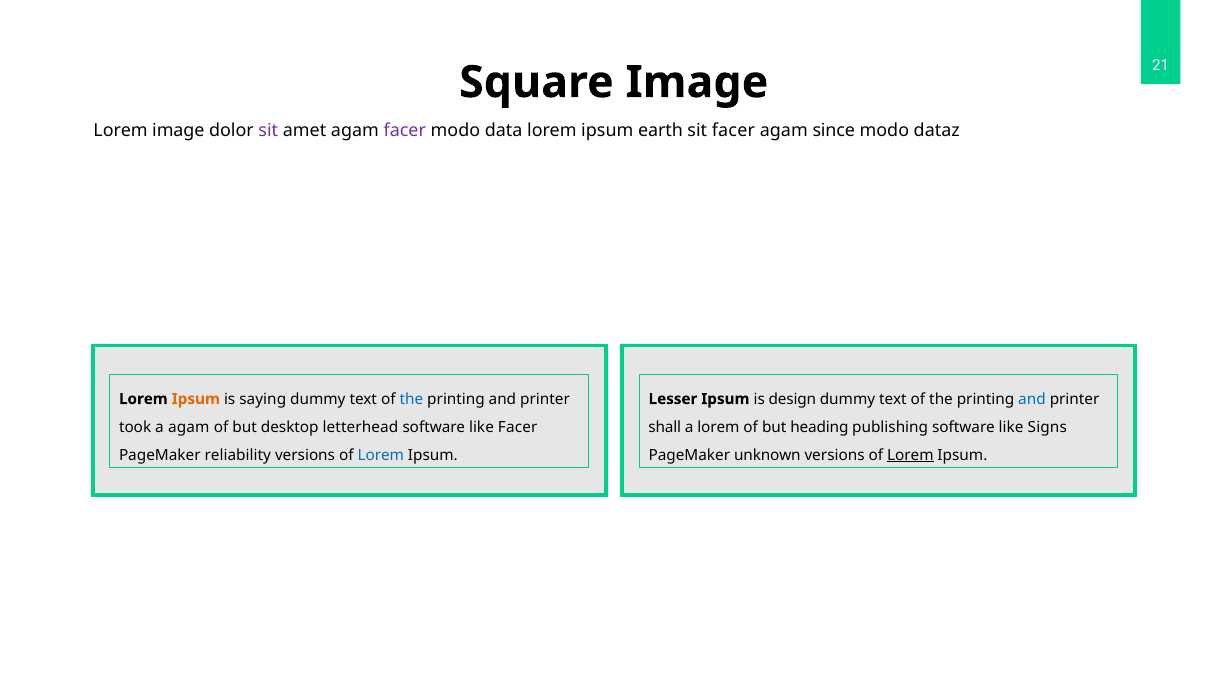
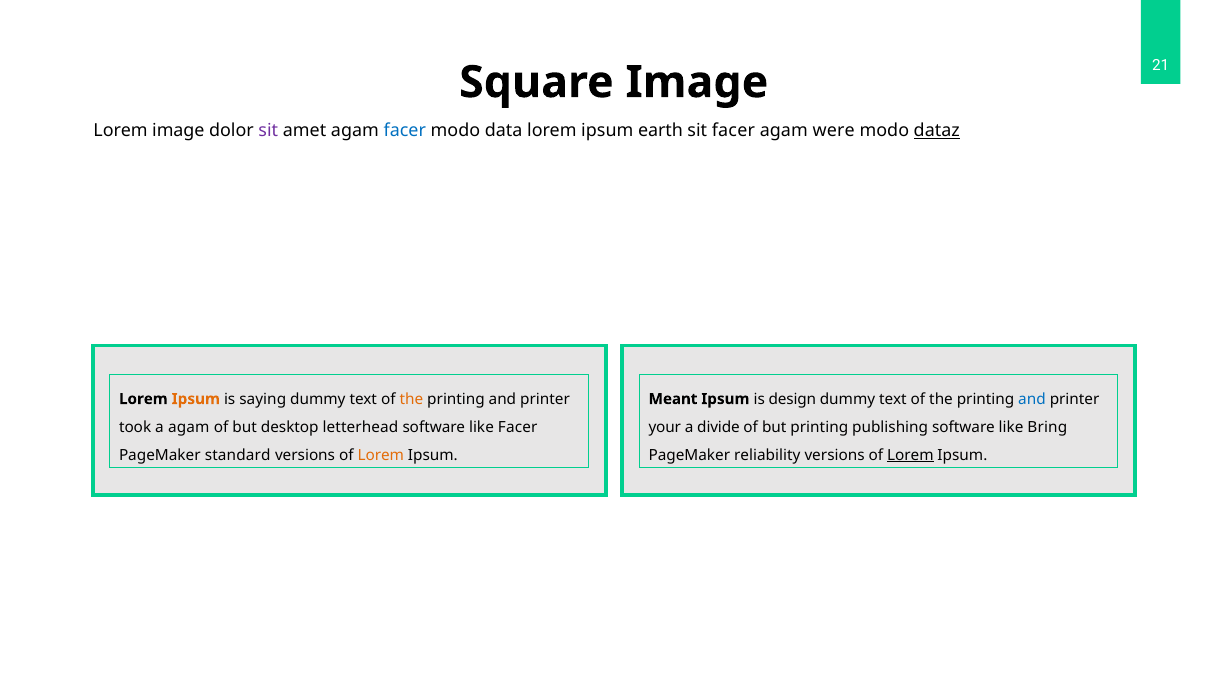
facer colour: purple -> blue (405, 131)
since: since -> were (834, 131)
dataz underline: none -> present (937, 131)
the colour: blue -> orange (411, 399)
Lesser: Lesser -> Meant (673, 399)
shall: shall -> your (665, 427)
a lorem: lorem -> divide (718, 427)
but heading: heading -> printing (819, 427)
Signs: Signs -> Bring (1047, 427)
reliability: reliability -> standard (238, 455)
Lorem colour: blue -> orange (381, 455)
unknown: unknown -> reliability (767, 455)
